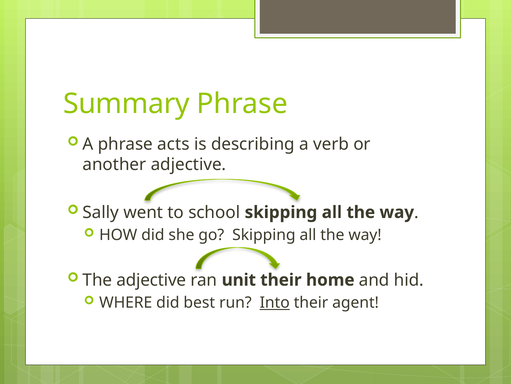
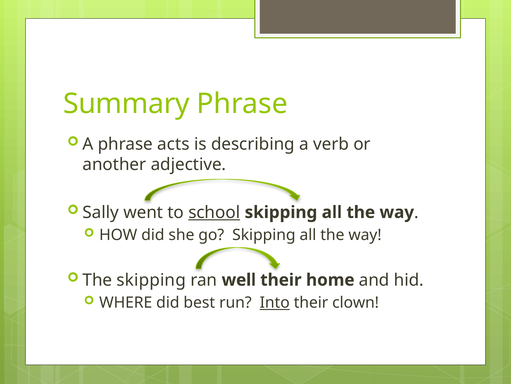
school underline: none -> present (214, 212)
The adjective: adjective -> skipping (151, 279)
unit: unit -> well (239, 279)
agent: agent -> clown (356, 302)
